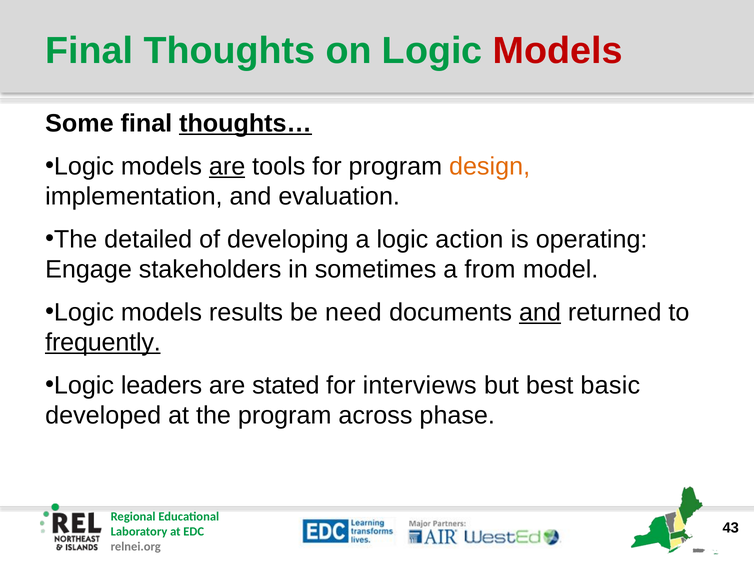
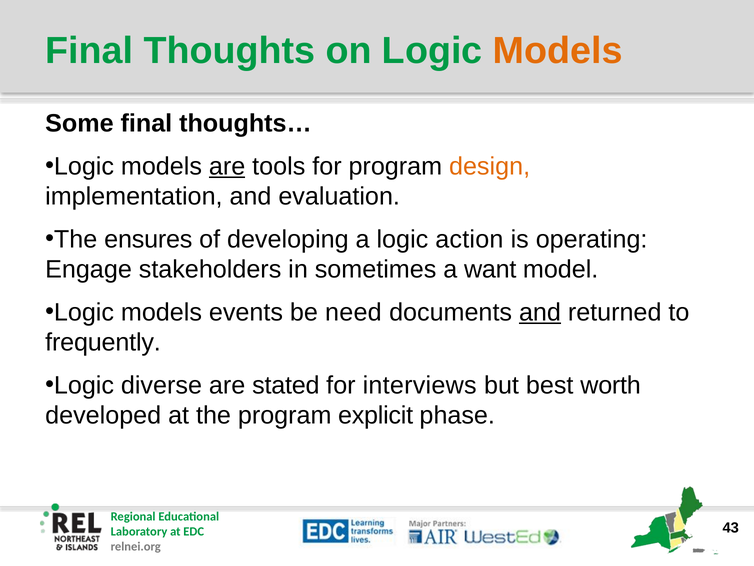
Models colour: red -> orange (558, 51)
thoughts… underline: present -> none (245, 124)
detailed: detailed -> ensures (148, 239)
from: from -> want (490, 269)
results: results -> events (246, 312)
frequently underline: present -> none (103, 342)
leaders: leaders -> diverse (161, 385)
basic: basic -> worth (611, 385)
across: across -> explicit (376, 415)
